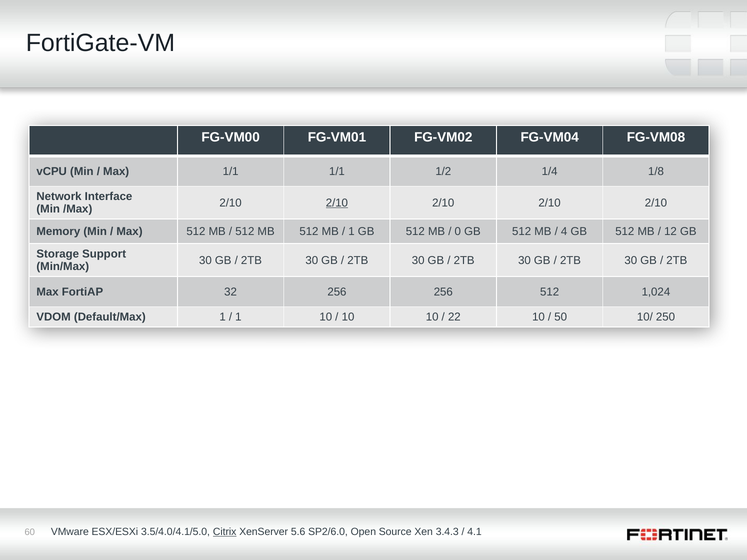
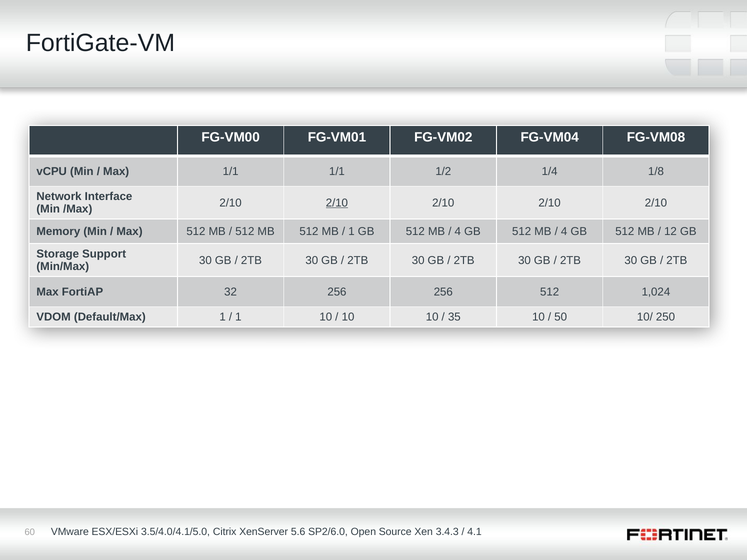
0: 0 -> 4 (458, 232)
22: 22 -> 35 (454, 317)
Citrix underline: present -> none (225, 532)
